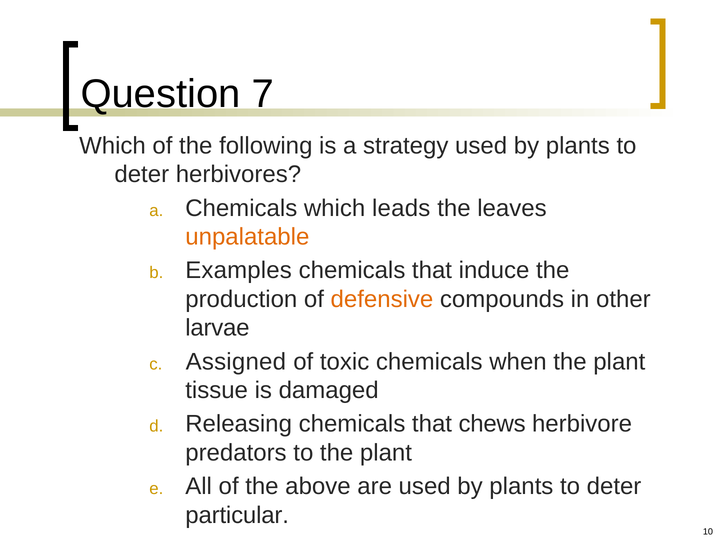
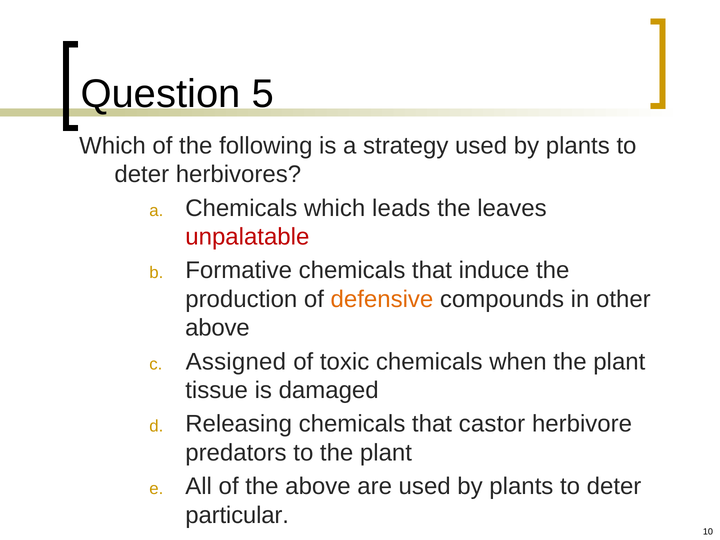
7: 7 -> 5 (263, 94)
unpalatable colour: orange -> red (247, 237)
Examples: Examples -> Formative (239, 270)
larvae: larvae -> above (217, 328)
chews: chews -> castor (492, 424)
